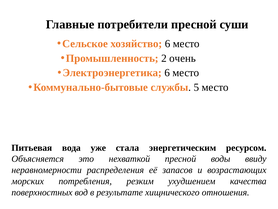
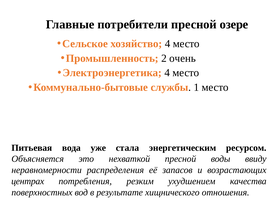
суши: суши -> озере (234, 24)
хозяйство 6: 6 -> 4 (168, 44)
Электроэнергетика 6: 6 -> 4 (167, 73)
5: 5 -> 1 (196, 87)
морских: морских -> центрах (28, 181)
